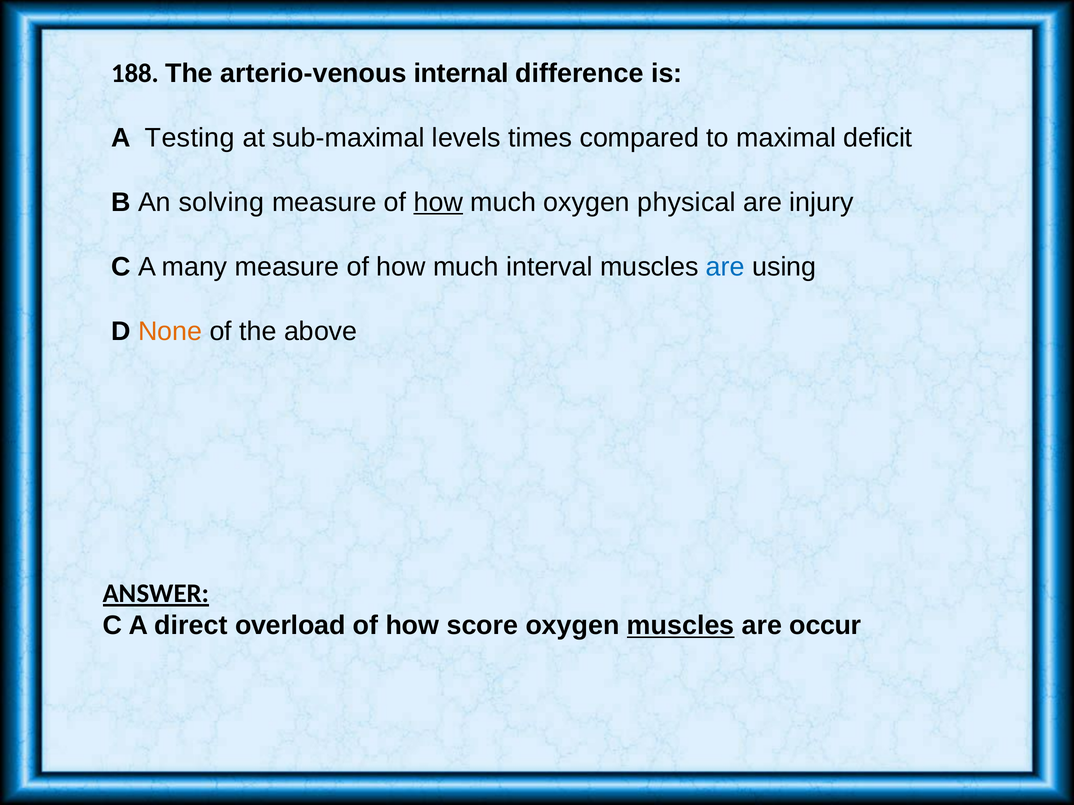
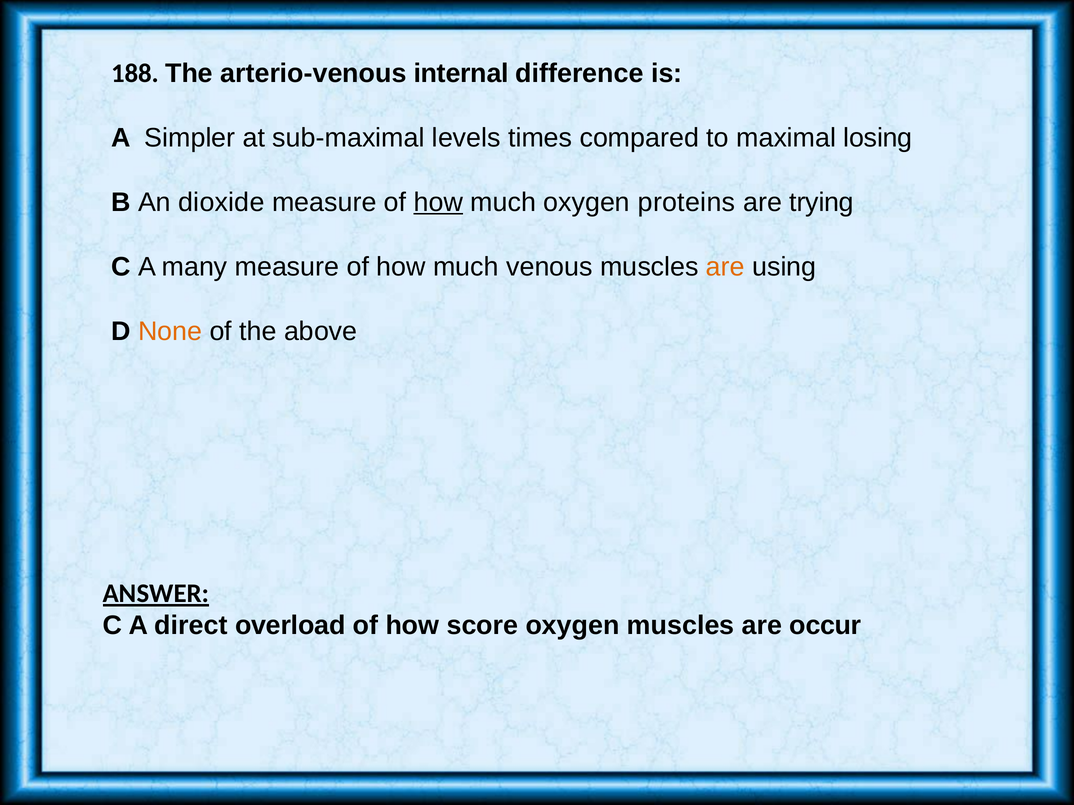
Testing: Testing -> Simpler (190, 138)
deficit: deficit -> losing (878, 138)
solving: solving -> dioxide (221, 202)
physical: physical -> proteins (687, 202)
injury: injury -> trying (822, 202)
interval: interval -> venous (549, 267)
are colour: blue -> orange (725, 267)
muscles underline: present -> none (681, 626)
